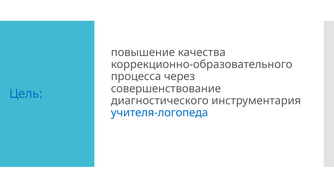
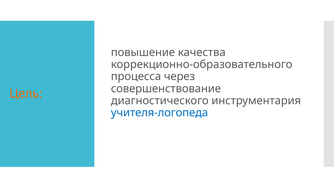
Цель colour: blue -> orange (26, 94)
